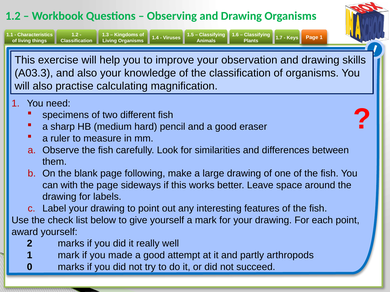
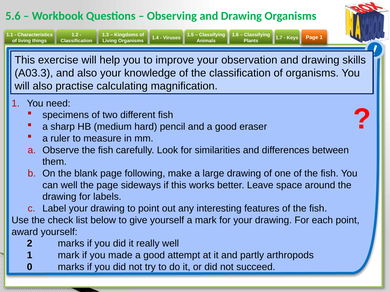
1.2: 1.2 -> 5.6 (13, 16)
can with: with -> well (69, 185)
